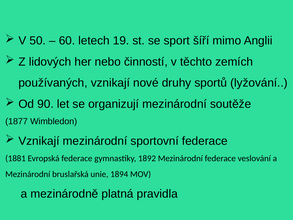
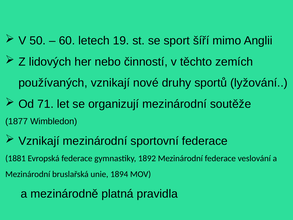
90: 90 -> 71 (46, 104)
